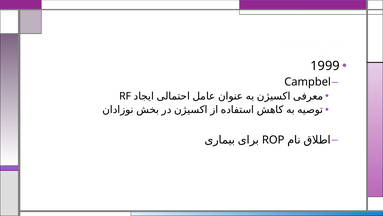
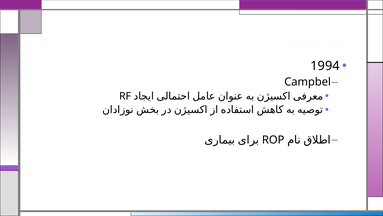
1999: 1999 -> 1994 (325, 66)
